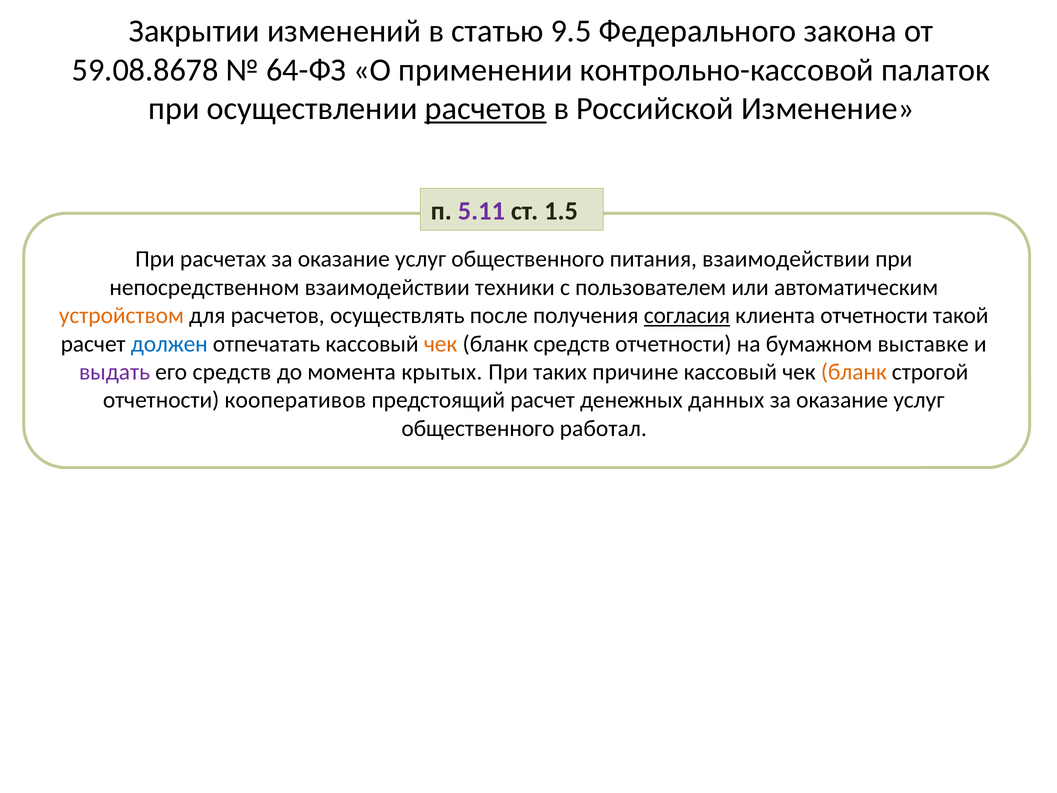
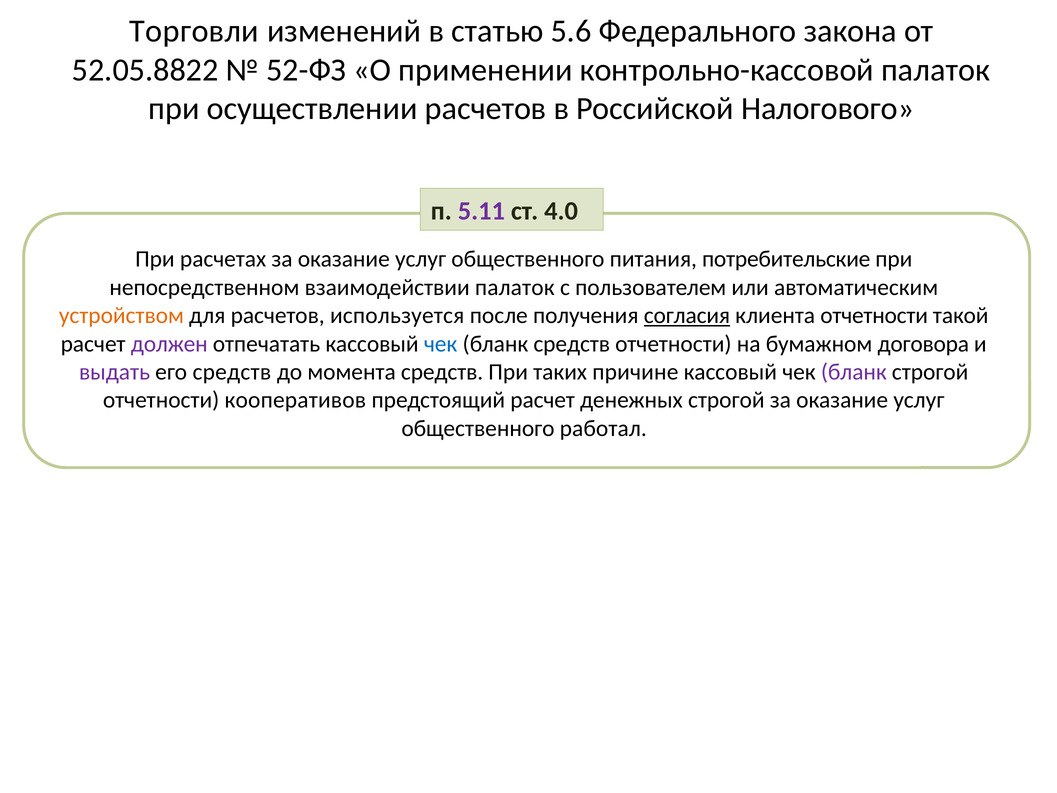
Закрытии: Закрытии -> Торговли (194, 31)
9.5: 9.5 -> 5.6 (571, 31)
59.08.8678: 59.08.8678 -> 52.05.8822 (145, 70)
64-ФЗ: 64-ФЗ -> 52-ФЗ (306, 70)
расчетов underline: present -> none (486, 109)
Изменение: Изменение -> Налогового (828, 109)
1.5: 1.5 -> 4.0 (561, 211)
питания взаимодействии: взаимодействии -> потребительские (786, 259)
взаимодействии техники: техники -> палаток (515, 287)
осуществлять: осуществлять -> используется (397, 315)
должен colour: blue -> purple (169, 344)
чек colour: orange -> blue (441, 344)
выставке: выставке -> договора (923, 344)
момента крытых: крытых -> средств (442, 372)
бланк colour: orange -> purple (854, 372)
денежных данных: данных -> строгой (726, 400)
